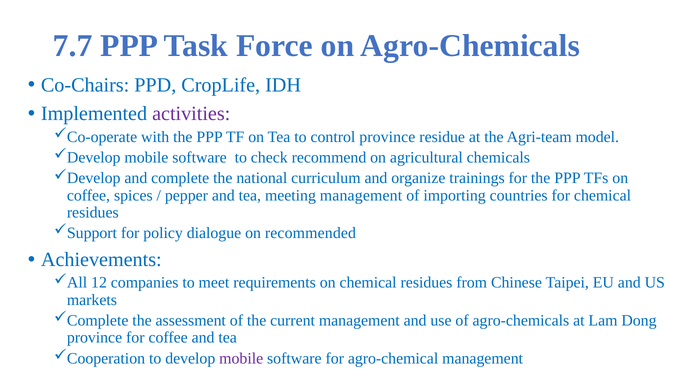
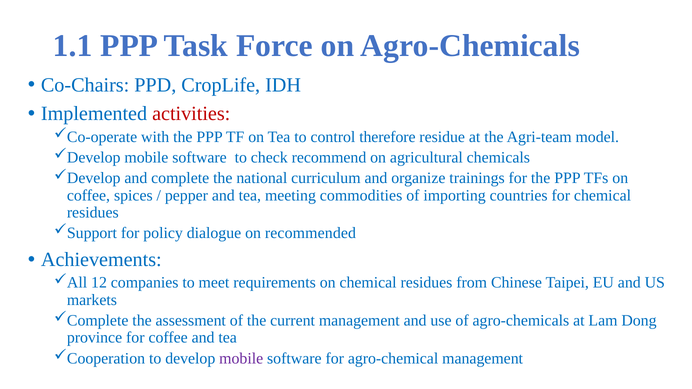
7.7: 7.7 -> 1.1 (73, 46)
activities colour: purple -> red (191, 114)
control province: province -> therefore (387, 137)
meeting management: management -> commodities (361, 195)
